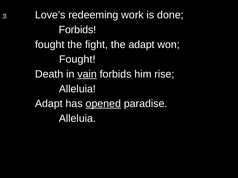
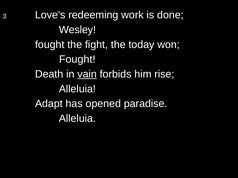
Forbids: Forbids -> Wesley (77, 30)
the adapt: adapt -> today (141, 45)
opened underline: present -> none (103, 104)
